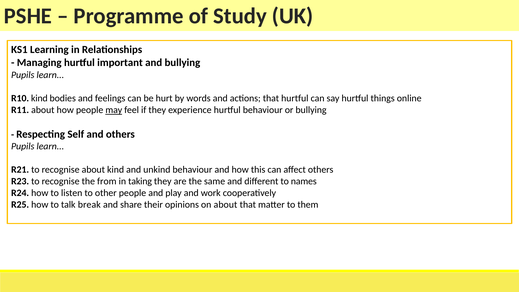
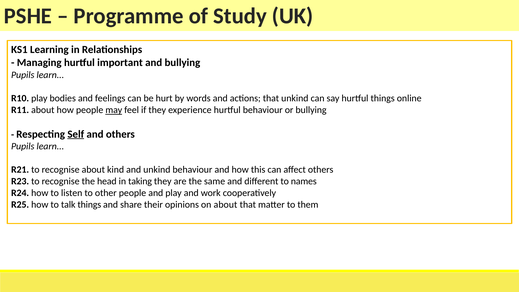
R10 kind: kind -> play (39, 98)
that hurtful: hurtful -> unkind (295, 98)
Self underline: none -> present (76, 134)
from: from -> head (107, 181)
talk break: break -> things (89, 205)
